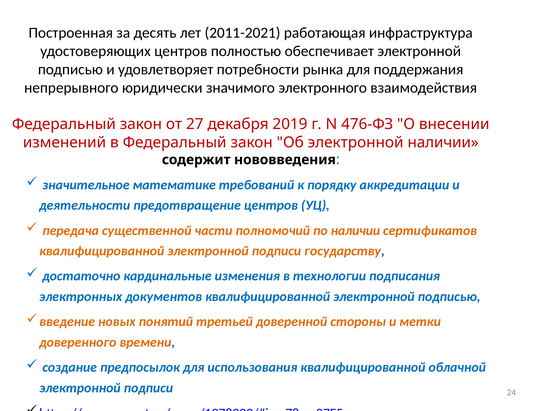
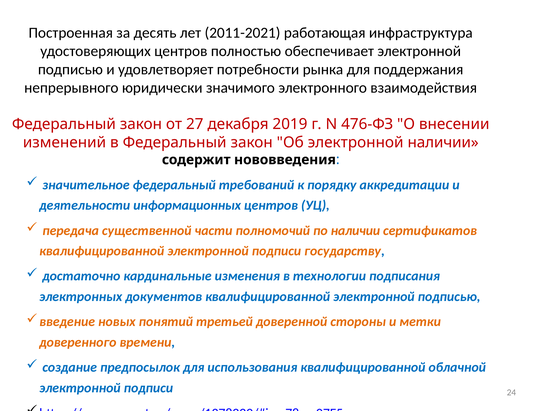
значительное математике: математике -> федеральный (174, 185)
предотвращение: предотвращение -> информационных (187, 206)
